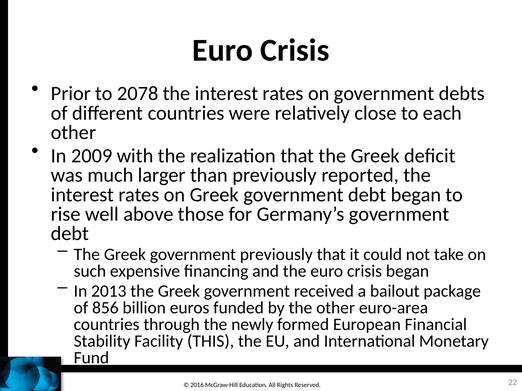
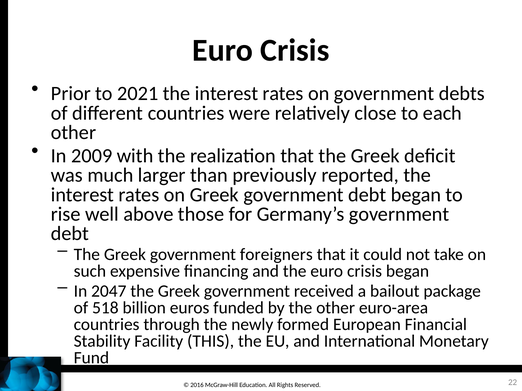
2078: 2078 -> 2021 (138, 94)
government previously: previously -> foreigners (276, 255)
2013: 2013 -> 2047 (109, 292)
856: 856 -> 518 (105, 308)
